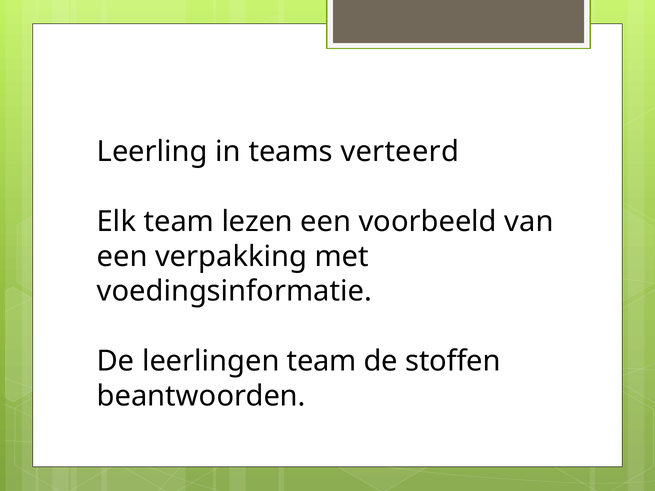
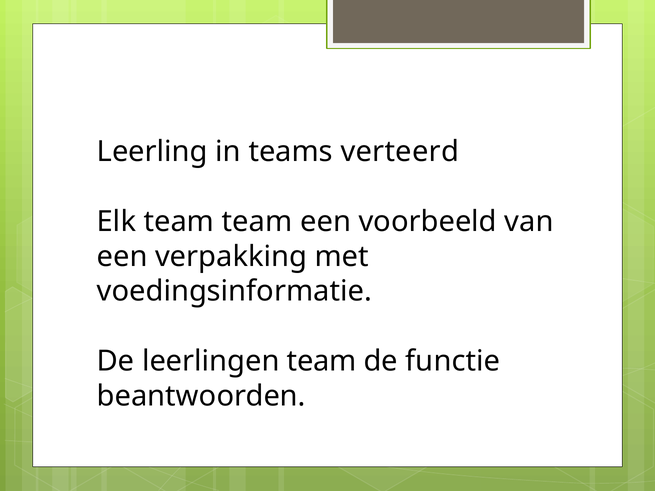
team lezen: lezen -> team (257, 222)
stoffen: stoffen -> functie (453, 361)
